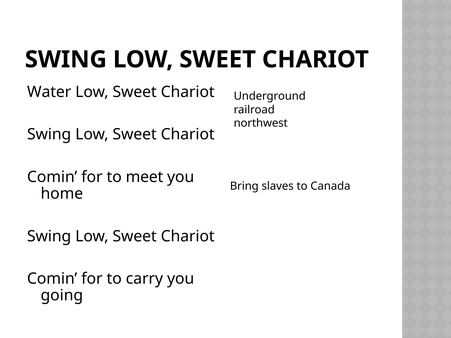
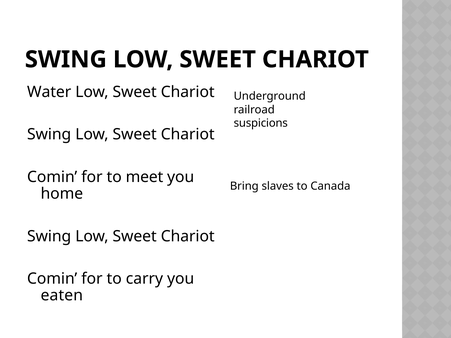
northwest: northwest -> suspicions (261, 123)
going: going -> eaten (62, 296)
